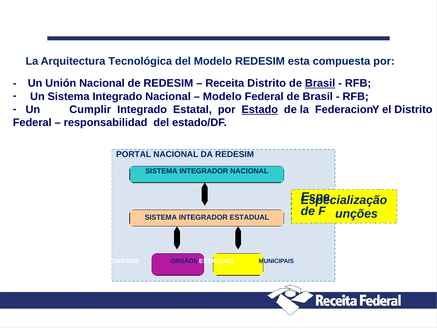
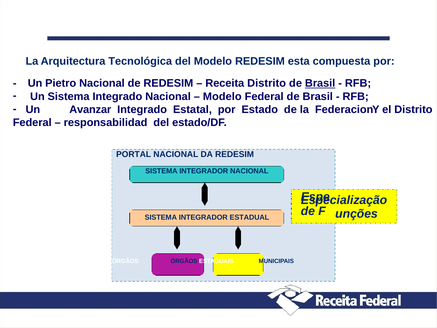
Unión: Unión -> Pietro (61, 83)
Cumplir: Cumplir -> Avanzar (90, 110)
Estado underline: present -> none (260, 110)
